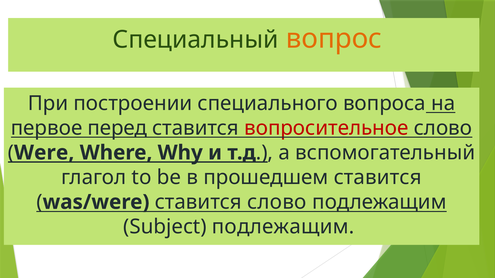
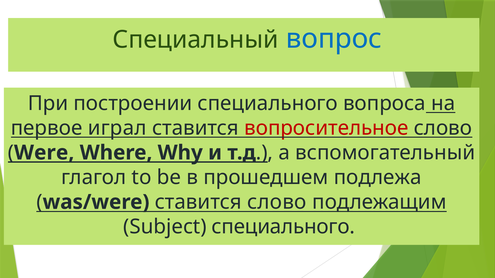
вопрос colour: orange -> blue (334, 39)
перед: перед -> играл (117, 128)
прошедшем ставится: ставится -> подлежа (378, 178)
Subject подлежащим: подлежащим -> специального (283, 227)
